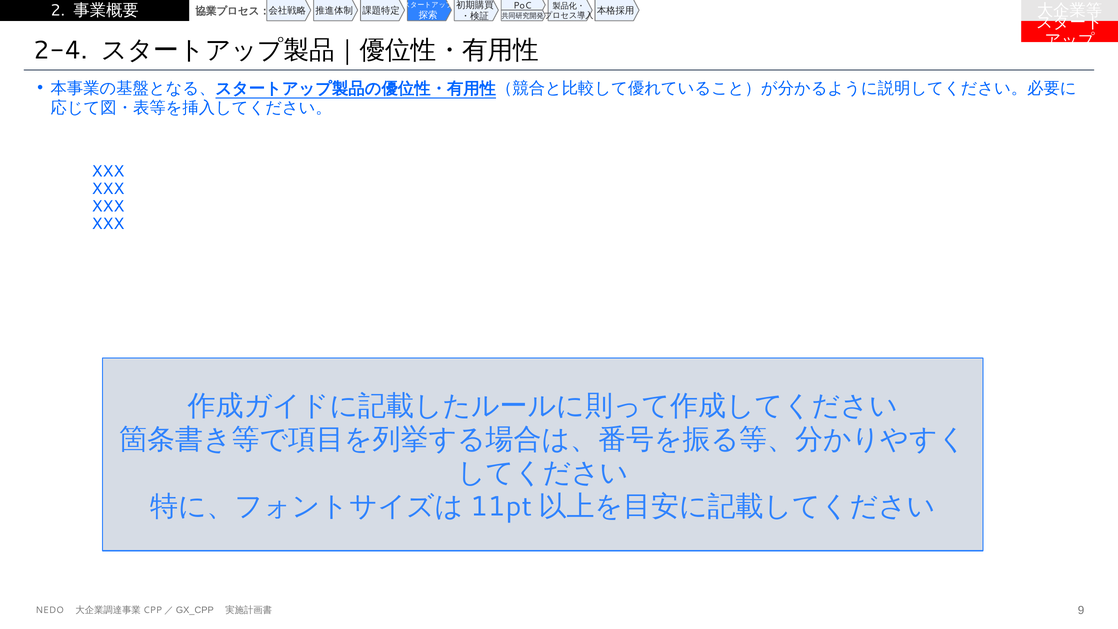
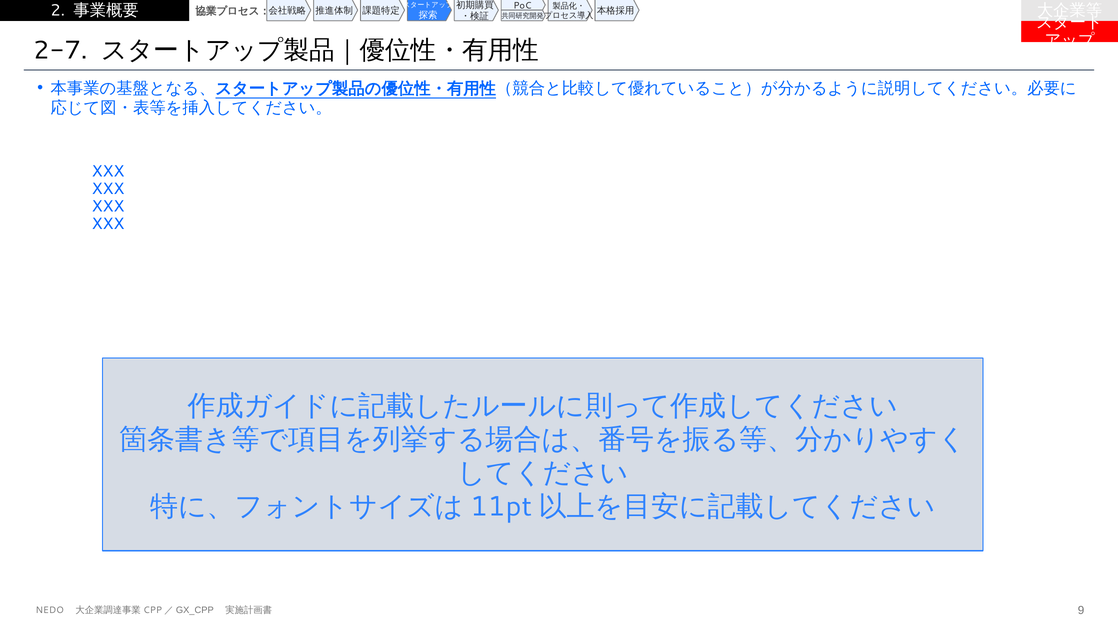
2-4: 2-4 -> 2-7 (61, 51)
